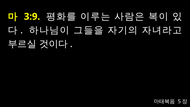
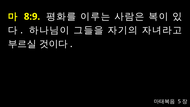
3:9: 3:9 -> 8:9 (32, 17)
